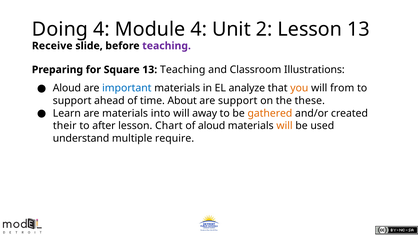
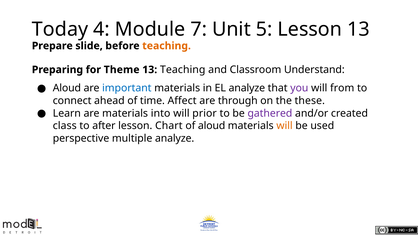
Doing: Doing -> Today (60, 29)
Module 4: 4 -> 7 (199, 29)
2: 2 -> 5 (264, 29)
Receive: Receive -> Prepare (52, 46)
teaching colour: purple -> orange (167, 46)
Square: Square -> Theme (122, 70)
Illustrations: Illustrations -> Understand (314, 70)
you colour: orange -> purple (299, 88)
support: support -> connect (72, 101)
About: About -> Affect (182, 101)
are support: support -> through (238, 101)
away: away -> prior (205, 113)
gathered colour: orange -> purple (270, 113)
their: their -> class (65, 126)
understand: understand -> perspective (81, 138)
multiple require: require -> analyze (175, 138)
